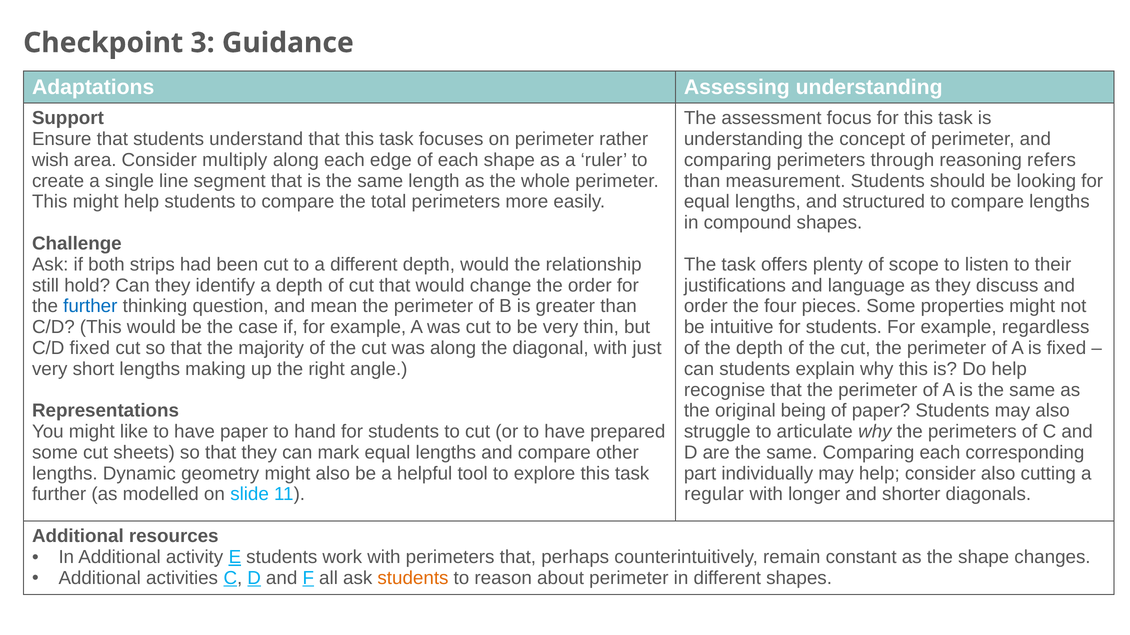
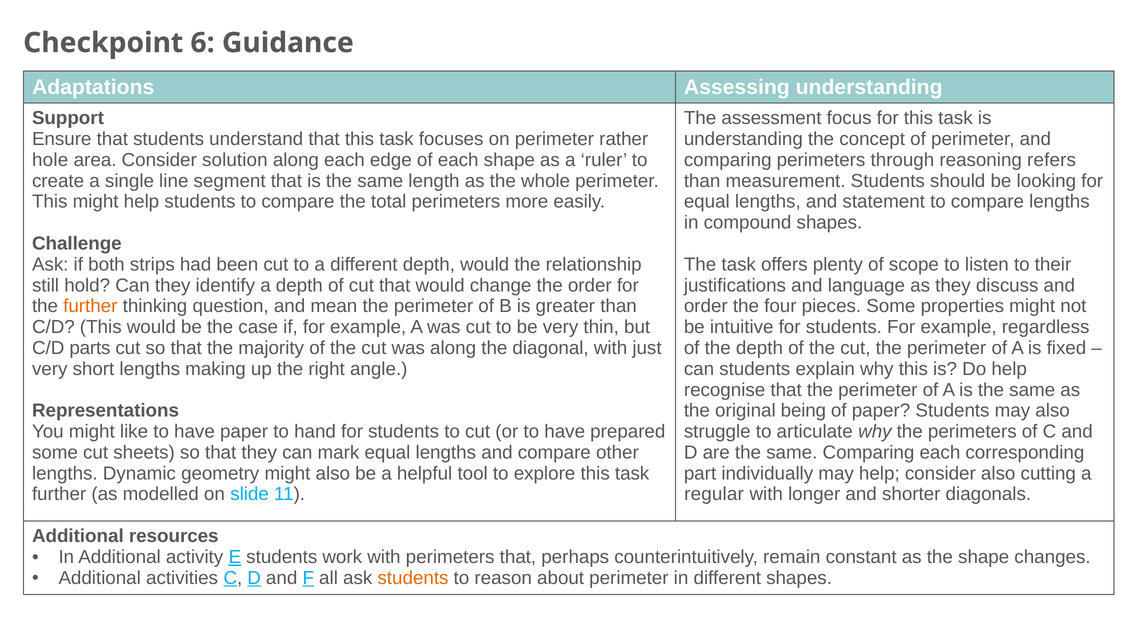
3: 3 -> 6 (203, 43)
wish: wish -> hole (50, 160)
multiply: multiply -> solution (235, 160)
structured: structured -> statement (884, 202)
further colour: blue -> orange (90, 306)
C/D fixed: fixed -> parts (90, 348)
